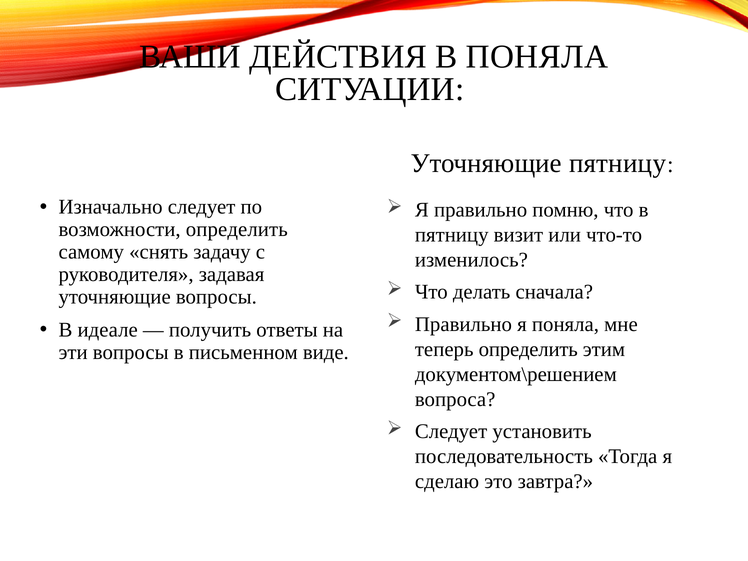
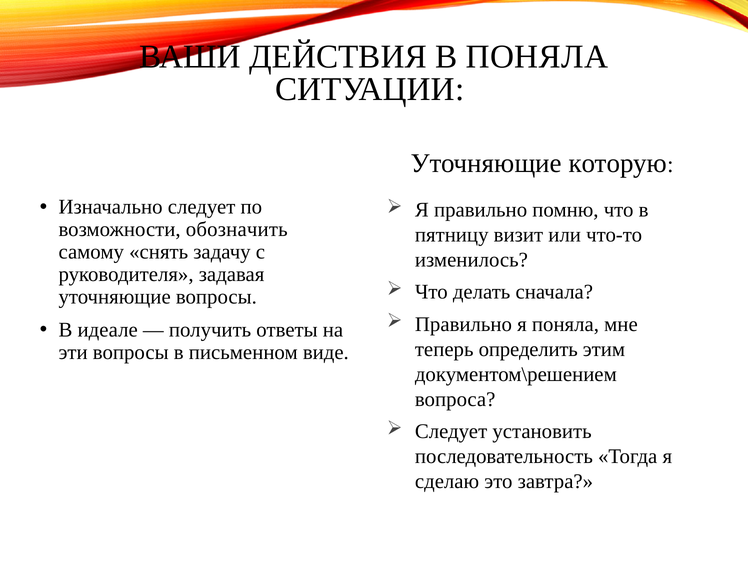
Уточняющие пятницу: пятницу -> которую (618, 163)
возможности определить: определить -> обозначить (237, 230)
